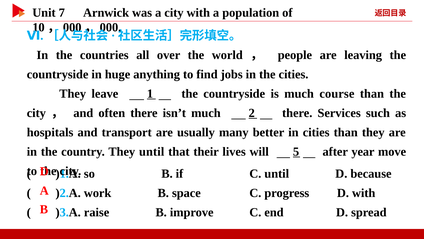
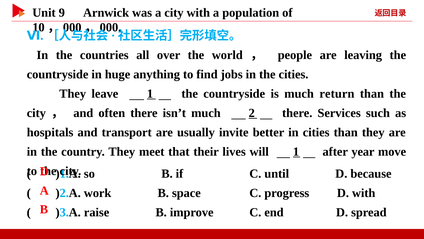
7: 7 -> 9 (62, 13)
course: course -> return (337, 93)
many: many -> invite (234, 132)
They until: until -> meet (152, 151)
will 5: 5 -> 1 (296, 151)
